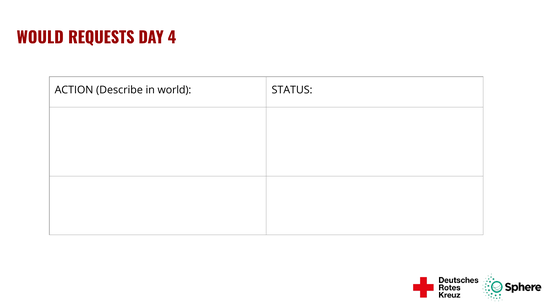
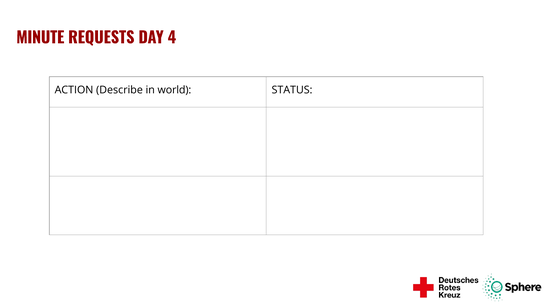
WOULD: WOULD -> MINUTE (40, 38)
